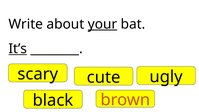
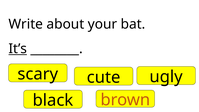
your underline: present -> none (102, 24)
